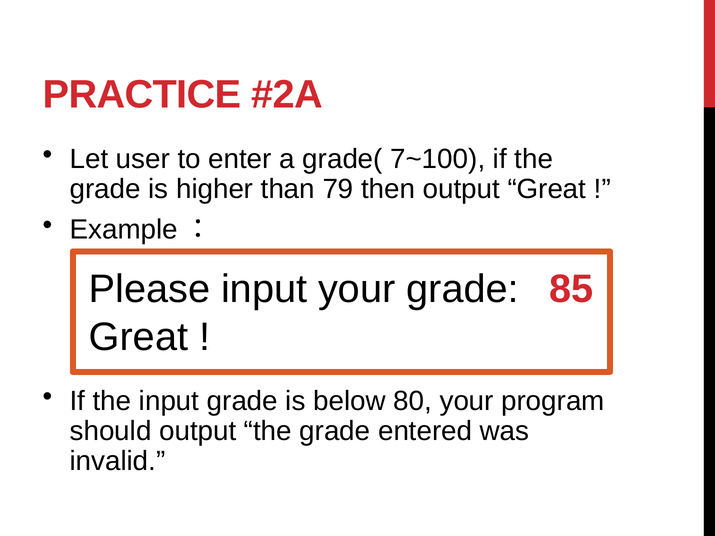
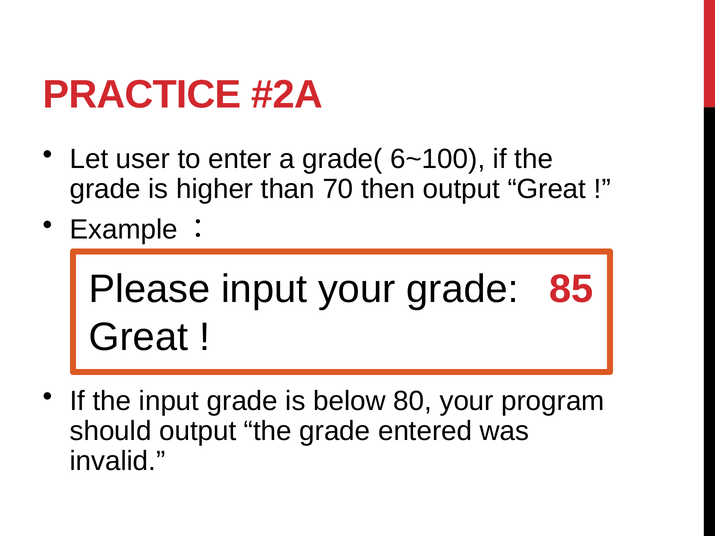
7~100: 7~100 -> 6~100 (438, 159)
79: 79 -> 70 (338, 189)
